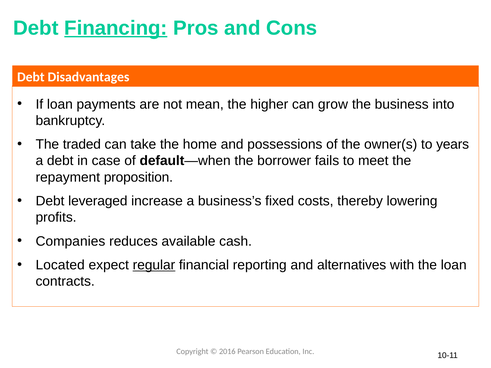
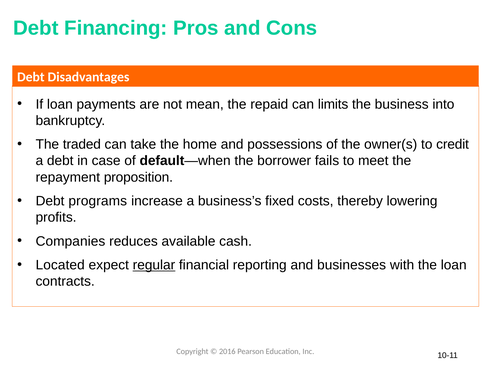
Financing underline: present -> none (116, 28)
higher: higher -> repaid (269, 104)
grow: grow -> limits (333, 104)
years: years -> credit (453, 145)
leveraged: leveraged -> programs (98, 201)
alternatives: alternatives -> businesses (352, 265)
